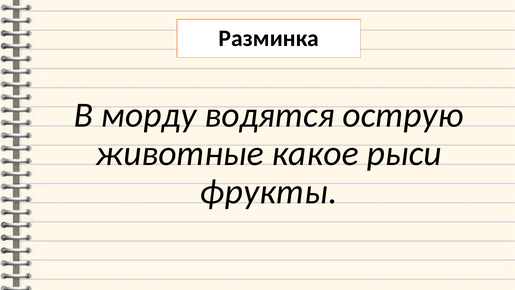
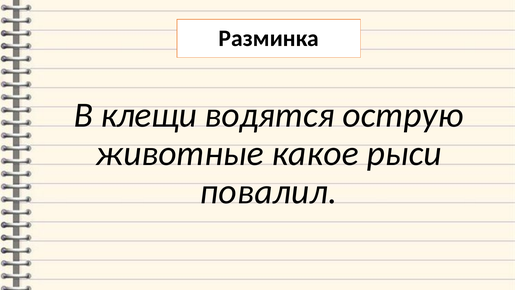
морду: морду -> клещи (149, 115)
фрукты: фрукты -> повалил (268, 192)
